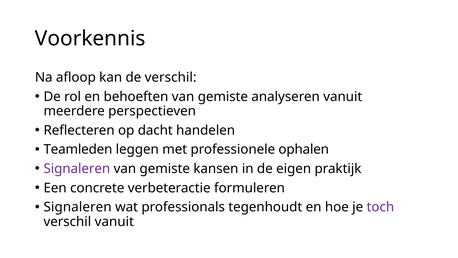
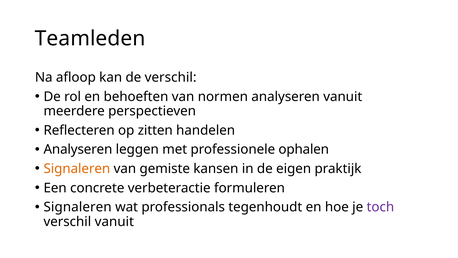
Voorkennis: Voorkennis -> Teamleden (90, 38)
behoeften van gemiste: gemiste -> normen (223, 97)
dacht: dacht -> zitten (155, 130)
Teamleden: Teamleden -> Analyseren (78, 149)
Signaleren colour: purple -> orange (77, 169)
